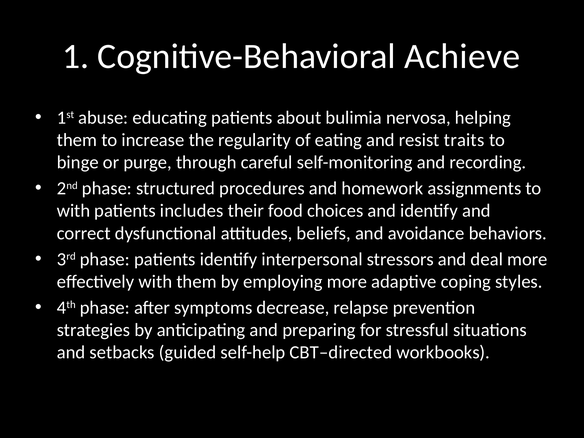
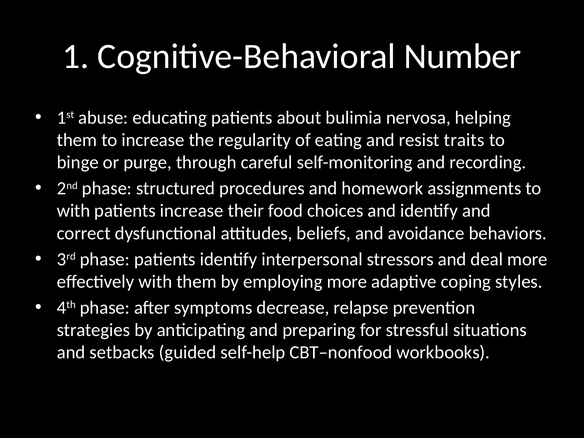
Achieve: Achieve -> Number (463, 57)
patients includes: includes -> increase (192, 211)
CBT–directed: CBT–directed -> CBT–nonfood (341, 353)
